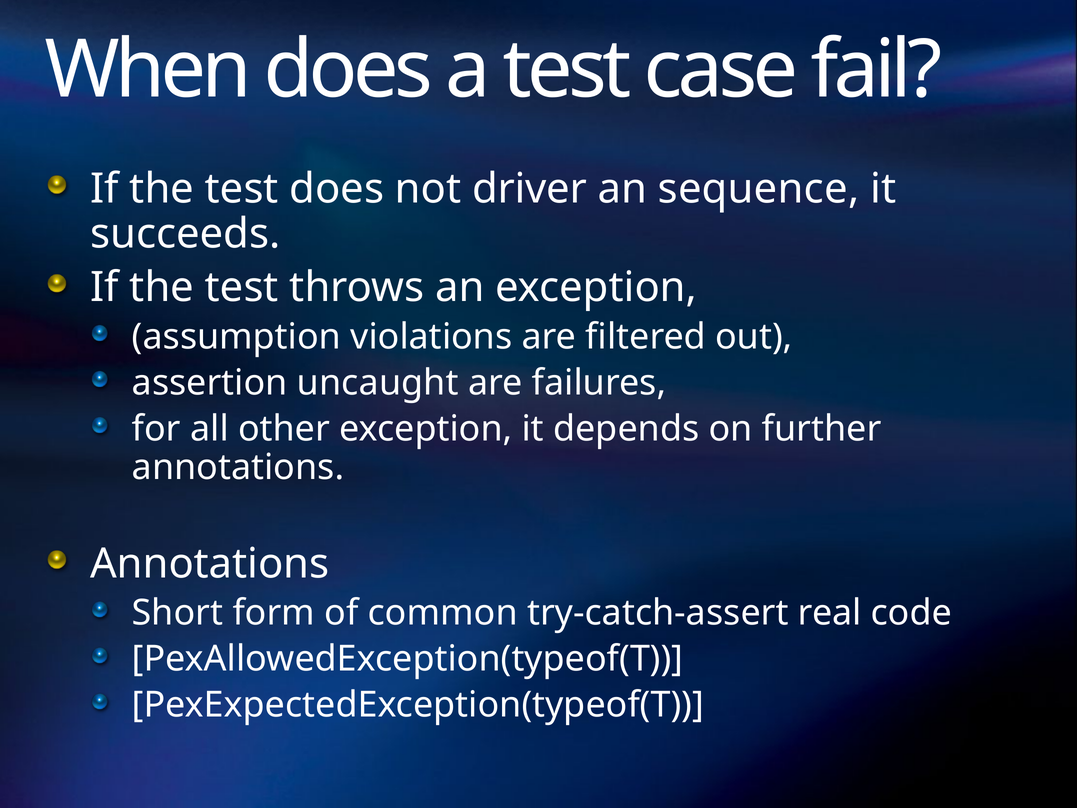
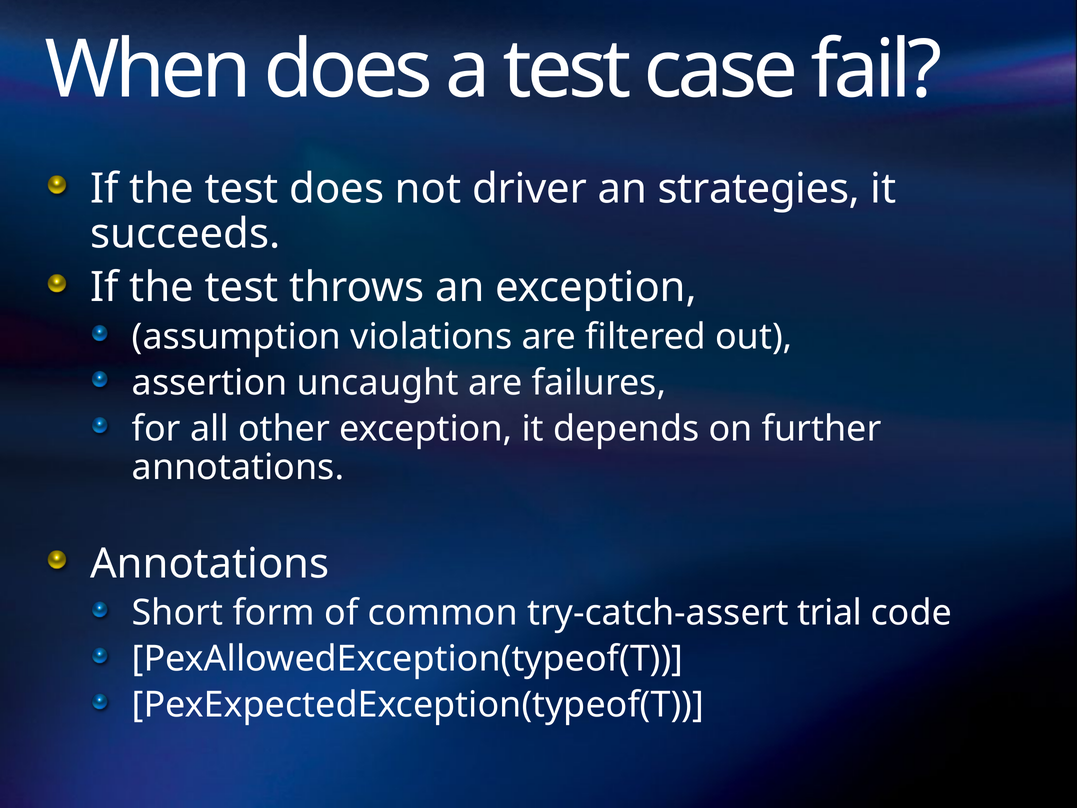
sequence: sequence -> strategies (759, 189)
real: real -> trial (830, 613)
